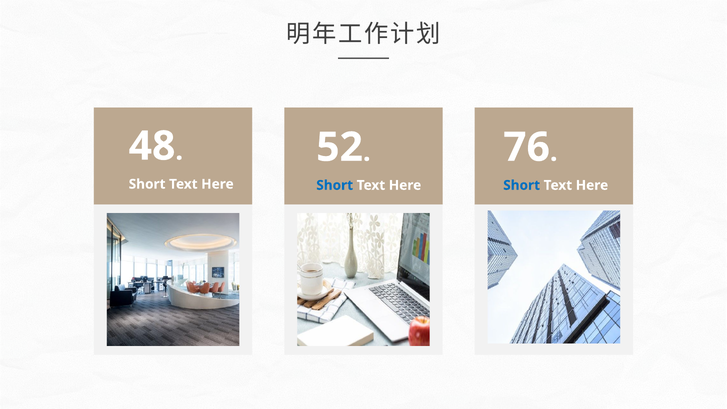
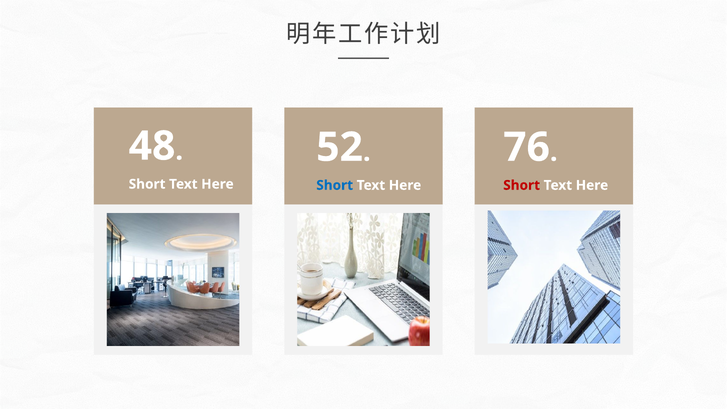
Short colour: blue -> red (522, 185)
